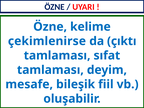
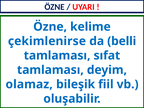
çıktı: çıktı -> belli (122, 41)
mesafe: mesafe -> olamaz (29, 84)
